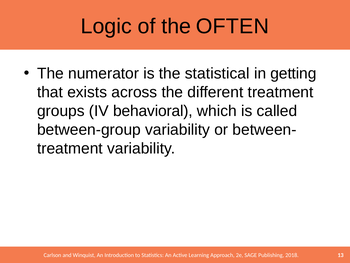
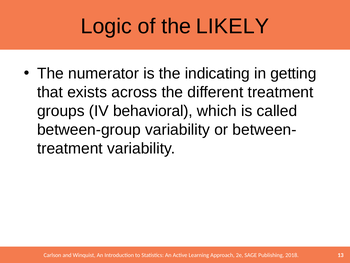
OFTEN: OFTEN -> LIKELY (232, 26)
statistical: statistical -> indicating (217, 73)
